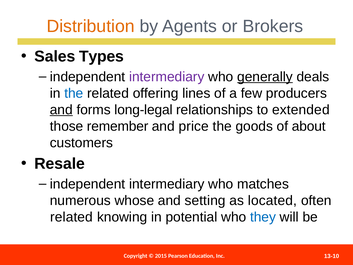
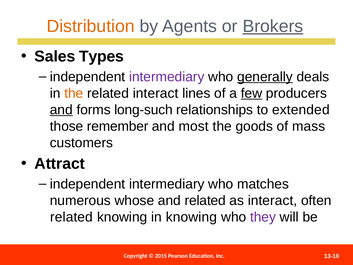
Brokers underline: none -> present (273, 26)
the colour: blue -> orange (74, 93)
related offering: offering -> interact (156, 93)
few underline: none -> present (252, 93)
long-legal: long-legal -> long-such (144, 110)
price: price -> most (194, 126)
about: about -> mass (309, 126)
Resale: Resale -> Attract (60, 164)
and setting: setting -> related (205, 200)
as located: located -> interact (272, 200)
in potential: potential -> knowing (191, 217)
they colour: blue -> purple (263, 217)
